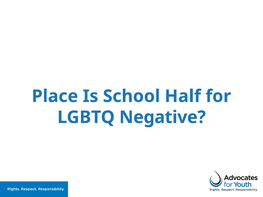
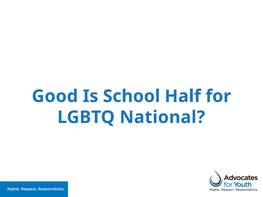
Place: Place -> Good (55, 96)
Negative: Negative -> National (162, 117)
